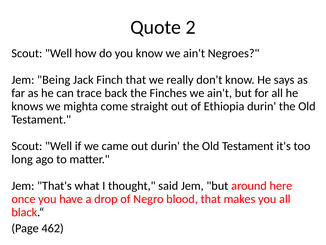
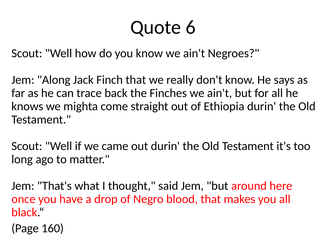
2: 2 -> 6 (191, 27)
Being: Being -> Along (54, 80)
462: 462 -> 160 (53, 228)
